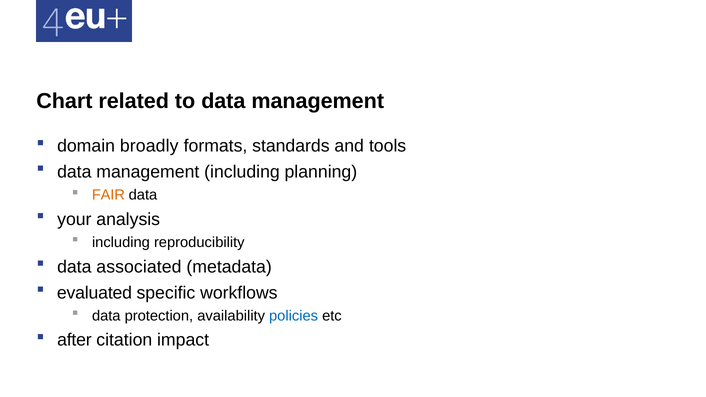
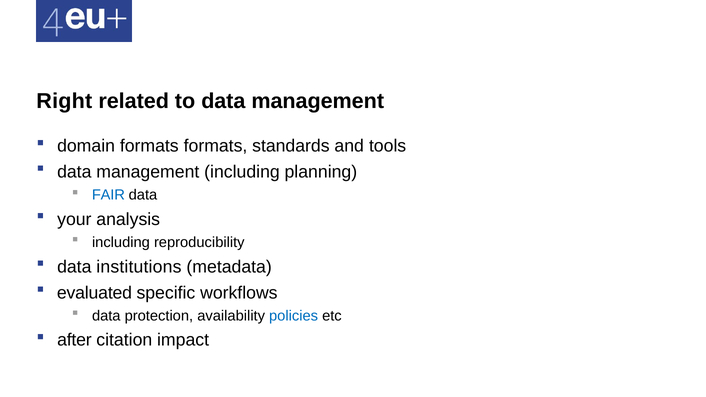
Chart: Chart -> Right (64, 101)
domain broadly: broadly -> formats (149, 146)
FAIR colour: orange -> blue (108, 195)
associated: associated -> institutions (139, 267)
